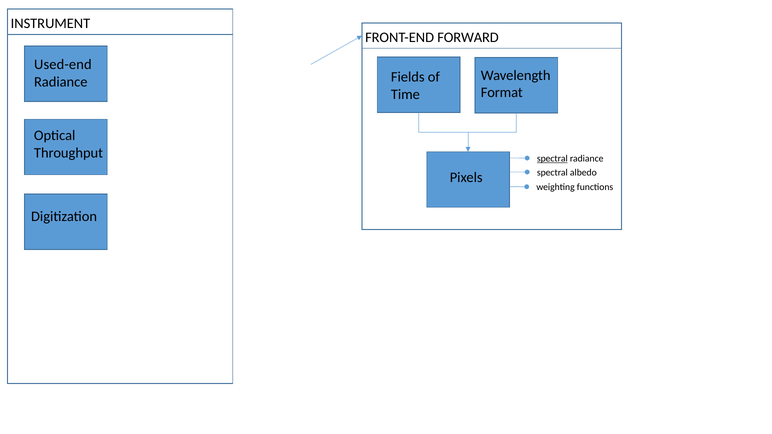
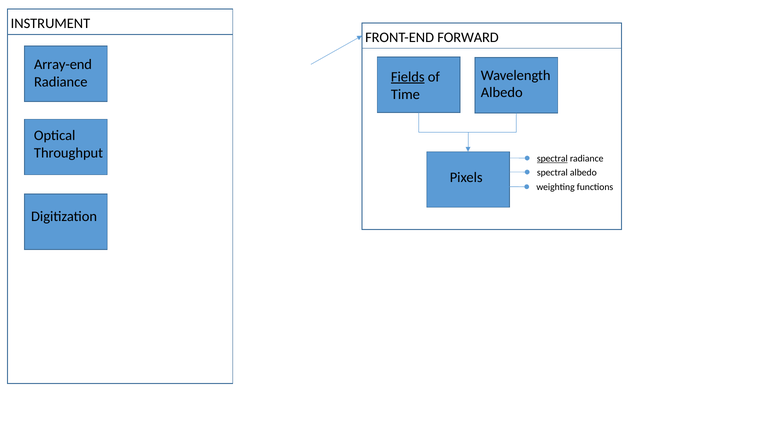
Used-end: Used-end -> Array-end (63, 65)
Fields underline: none -> present (408, 77)
Format: Format -> Albedo (502, 93)
